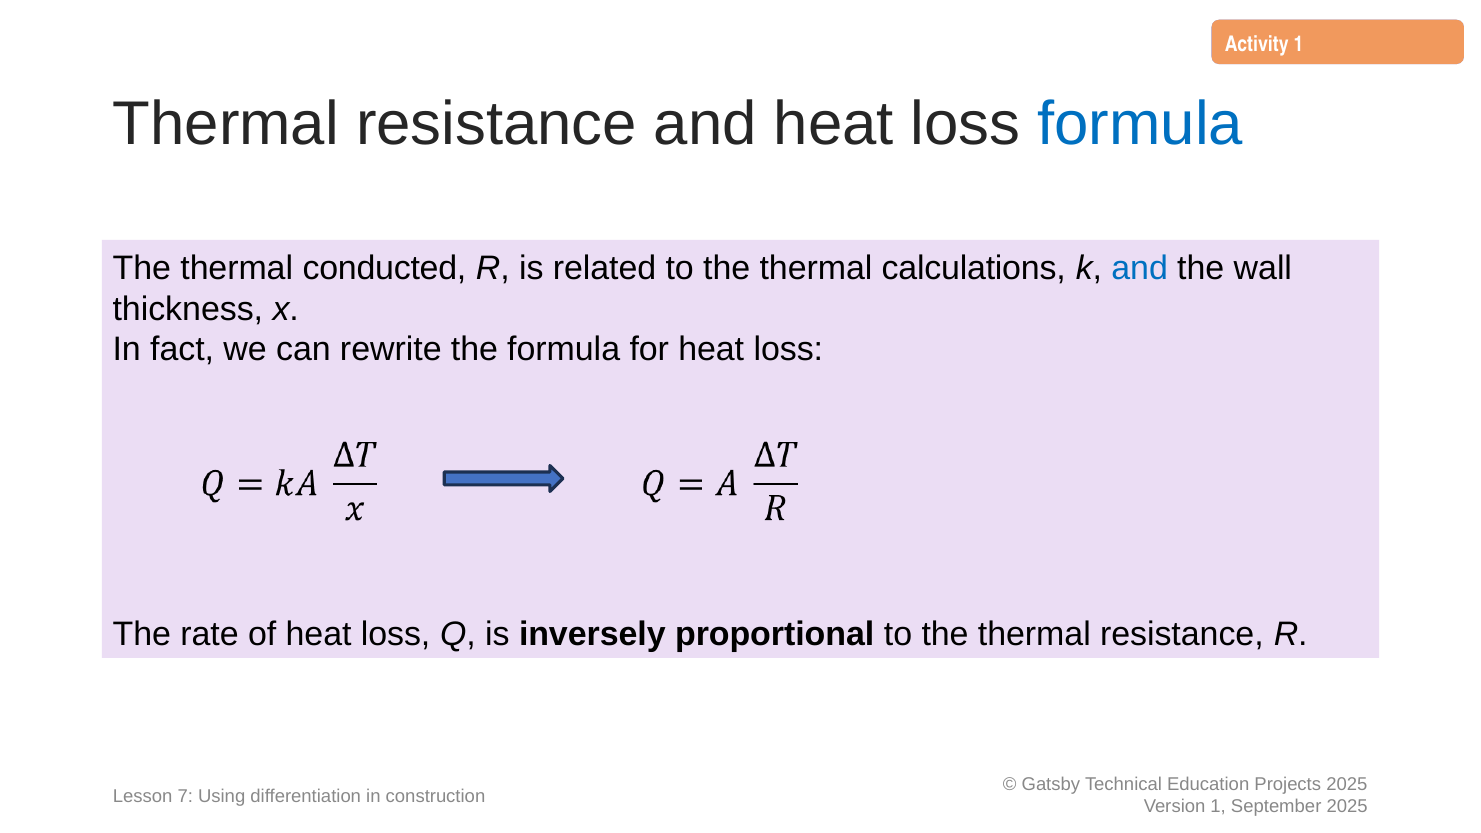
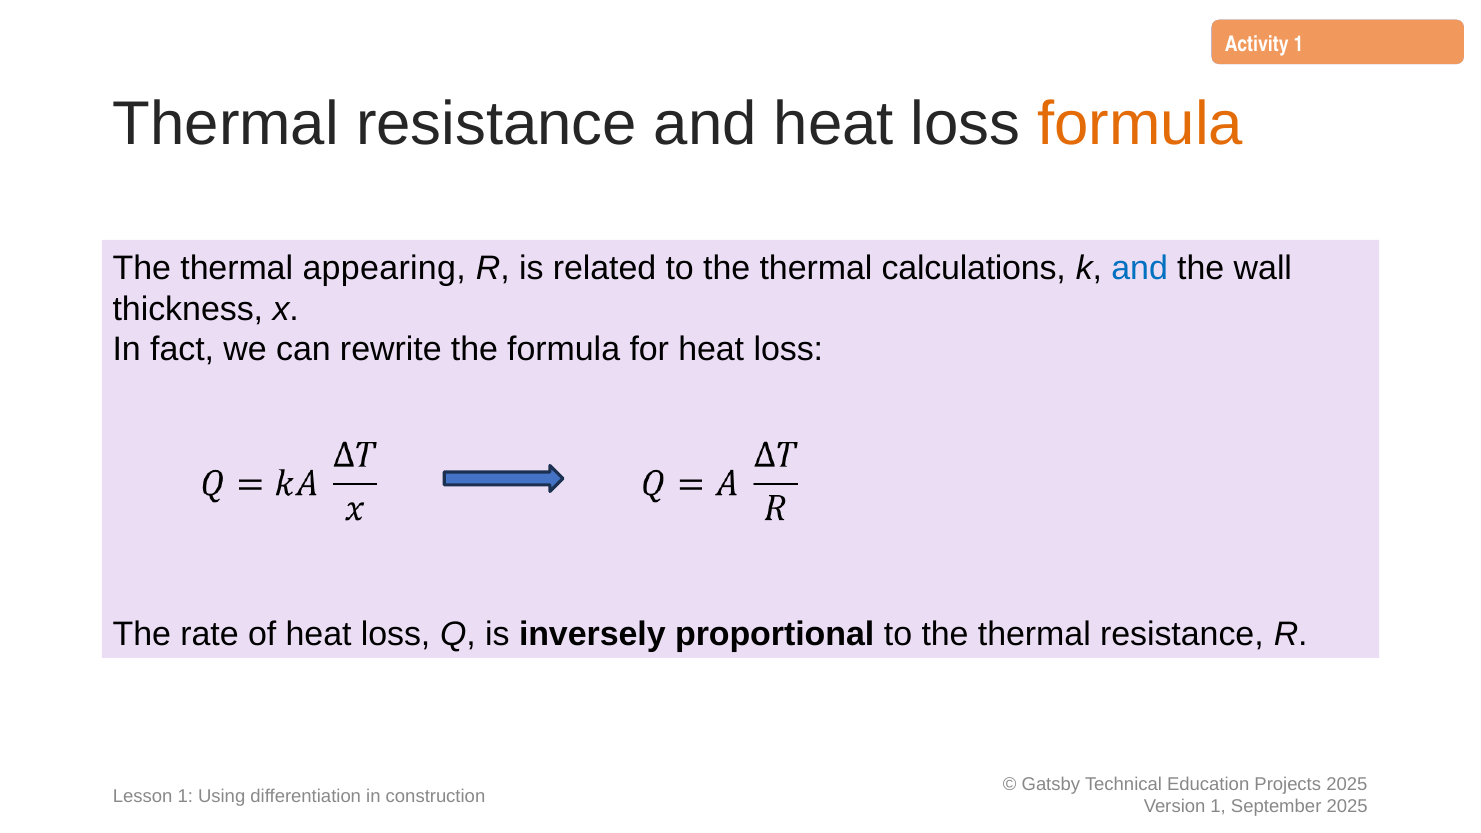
formula colour: blue -> orange (1140, 124)
conducted: conducted -> appearing (384, 268)
Lesson 7: 7 -> 1 (185, 796)
